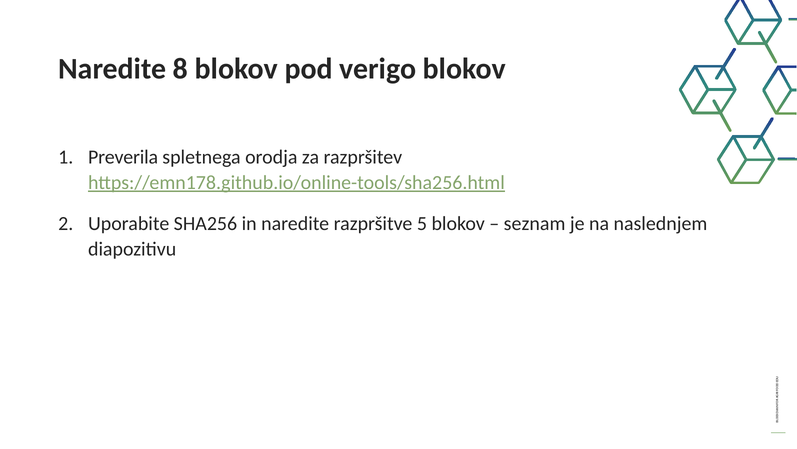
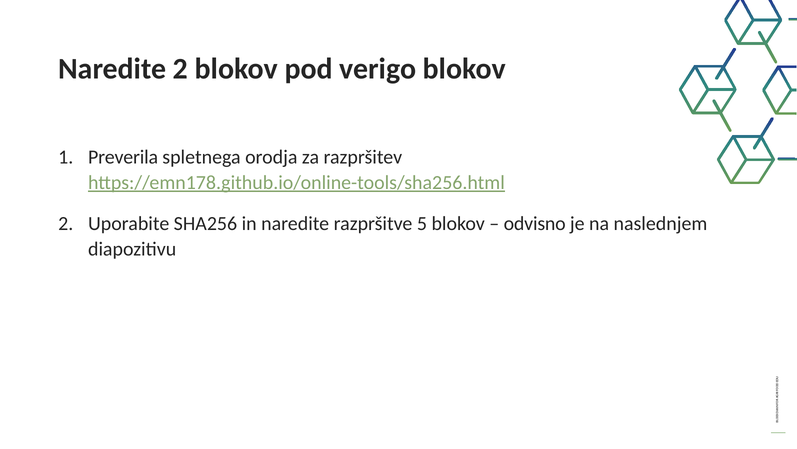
Naredite 8: 8 -> 2 (181, 69)
seznam: seznam -> odvisno (535, 223)
